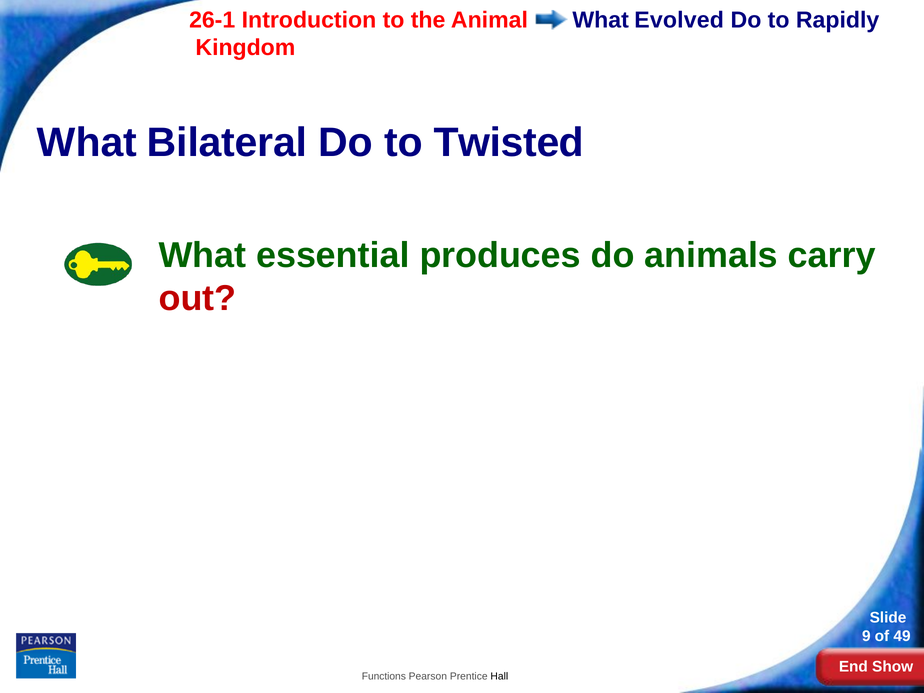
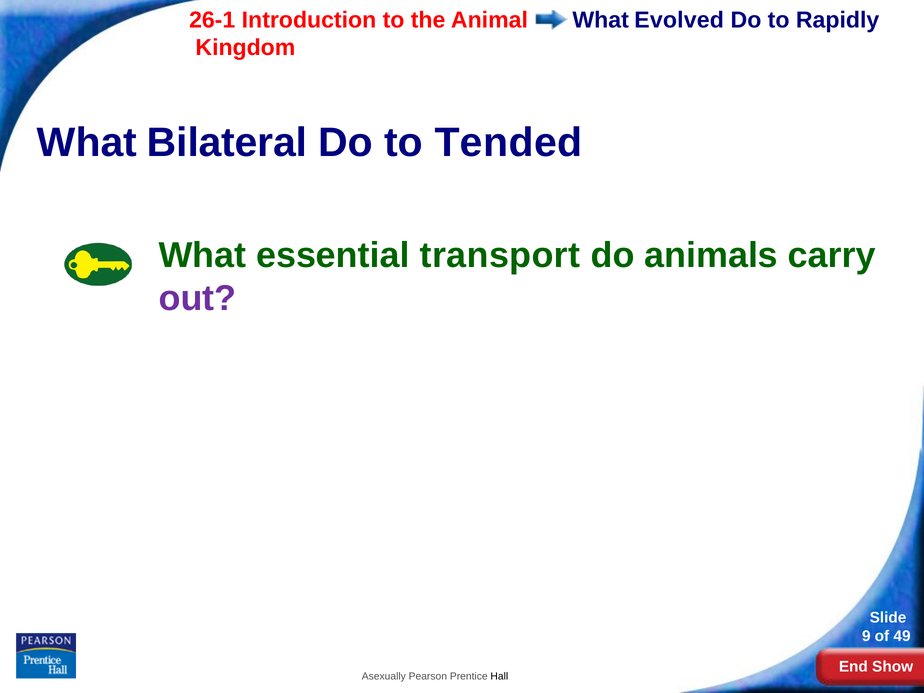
Twisted: Twisted -> Tended (508, 143)
produces: produces -> transport (500, 255)
out colour: red -> purple (198, 299)
Functions: Functions -> Asexually (384, 676)
